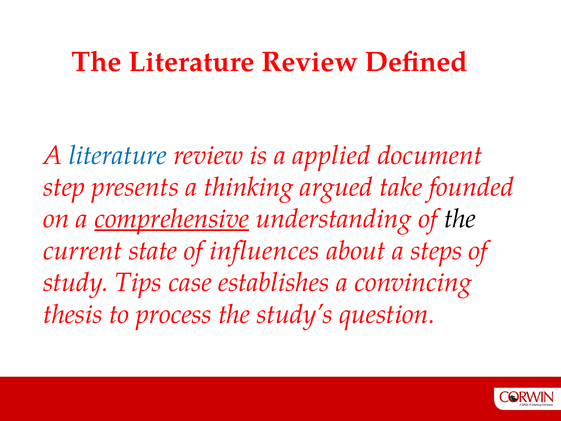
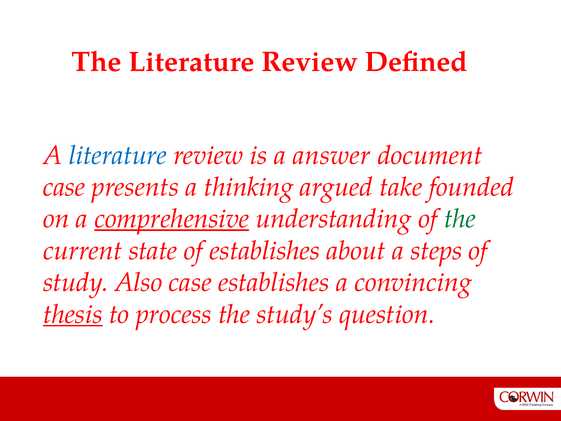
applied: applied -> answer (332, 155)
step: step -> case (64, 187)
the colour: black -> green (460, 219)
of influences: influences -> establishes (265, 251)
Tips: Tips -> Also (139, 282)
thesis underline: none -> present (73, 314)
